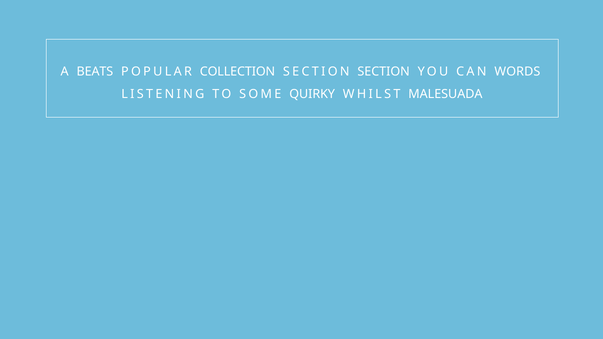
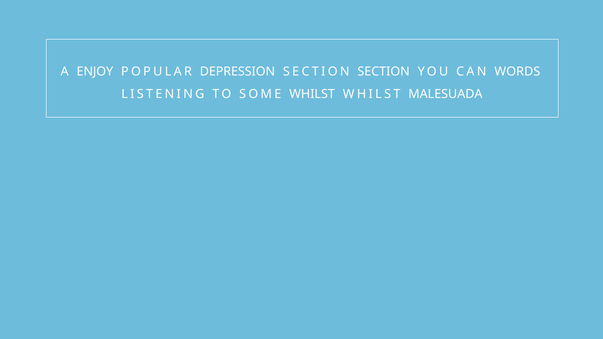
BEATS: BEATS -> ENJOY (95, 72)
COLLECTION: COLLECTION -> DEPRESSION (237, 72)
SOME QUIRKY: QUIRKY -> WHILST (312, 94)
